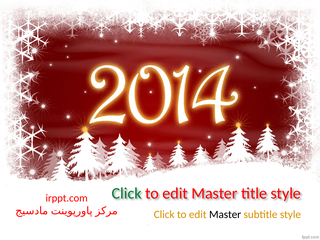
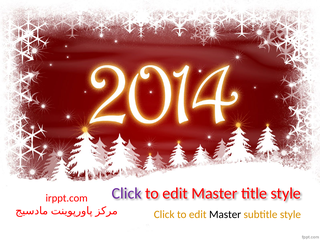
Click colour: green -> purple (127, 193)
